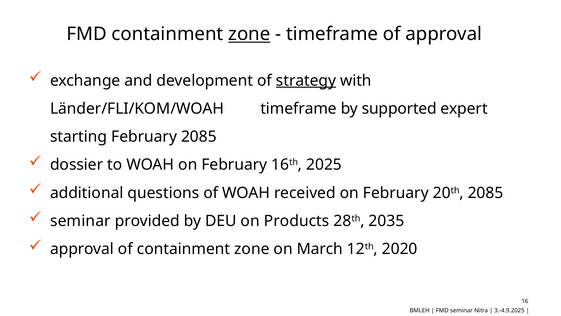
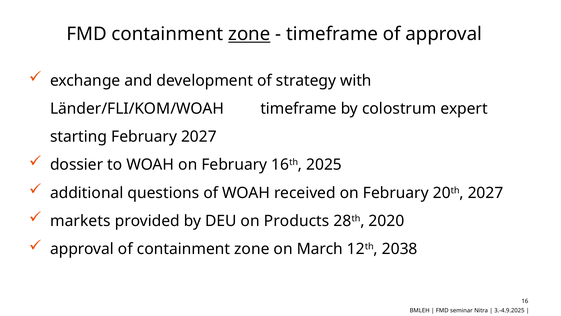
strategy underline: present -> none (306, 80)
supported: supported -> colostrum (399, 108)
February 2085: 2085 -> 2027 (199, 137)
20th 2085: 2085 -> 2027 (486, 193)
seminar: seminar -> markets (80, 221)
2035: 2035 -> 2020 (386, 221)
2020: 2020 -> 2038 (400, 249)
